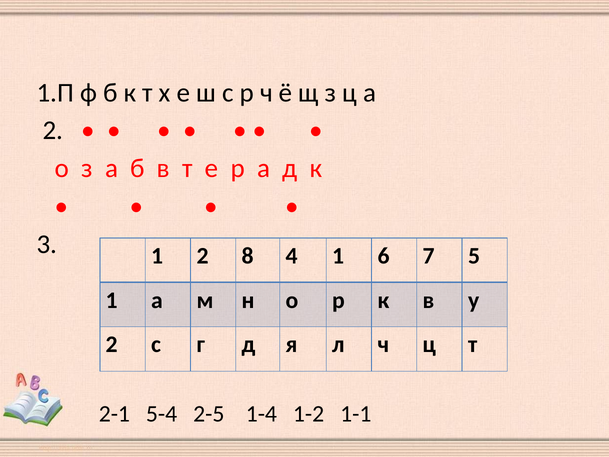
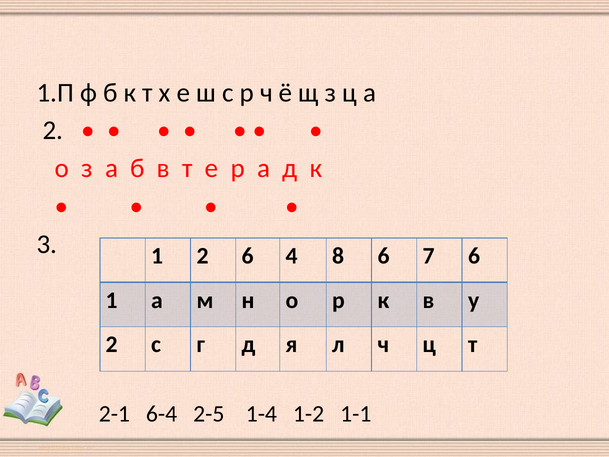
2 8: 8 -> 6 (248, 256)
4 1: 1 -> 8 (338, 256)
7 5: 5 -> 6 (474, 256)
5-4: 5-4 -> 6-4 (162, 414)
